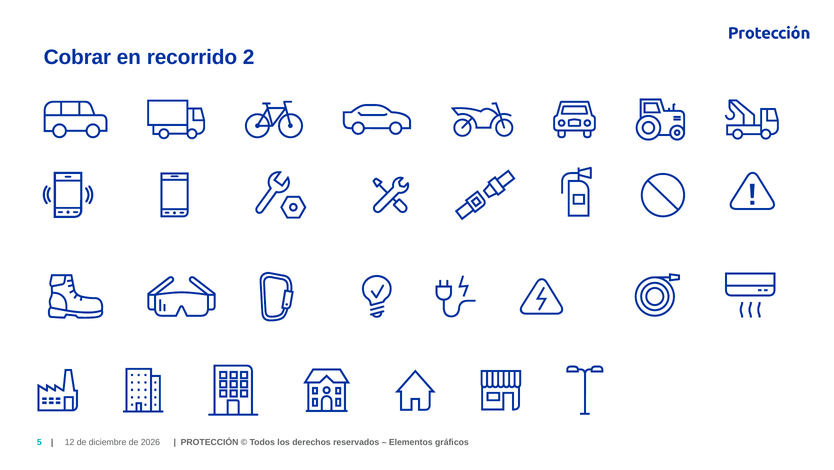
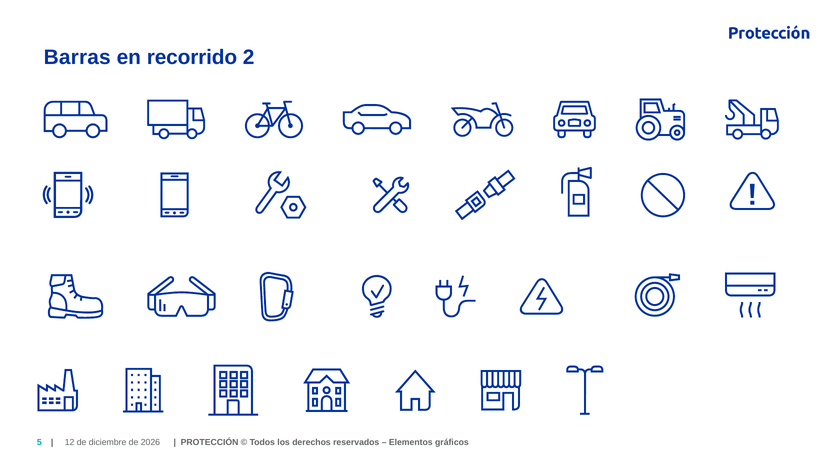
Cobrar: Cobrar -> Barras (77, 57)
